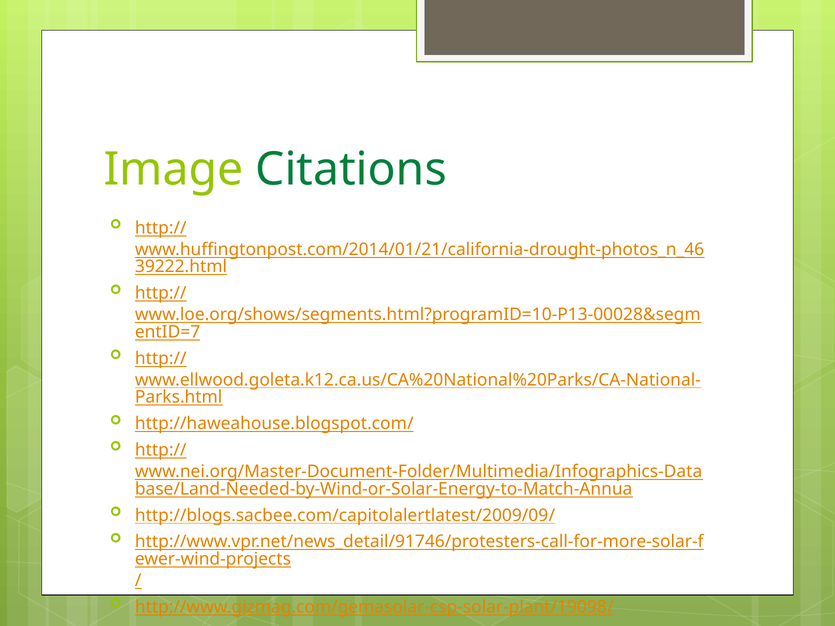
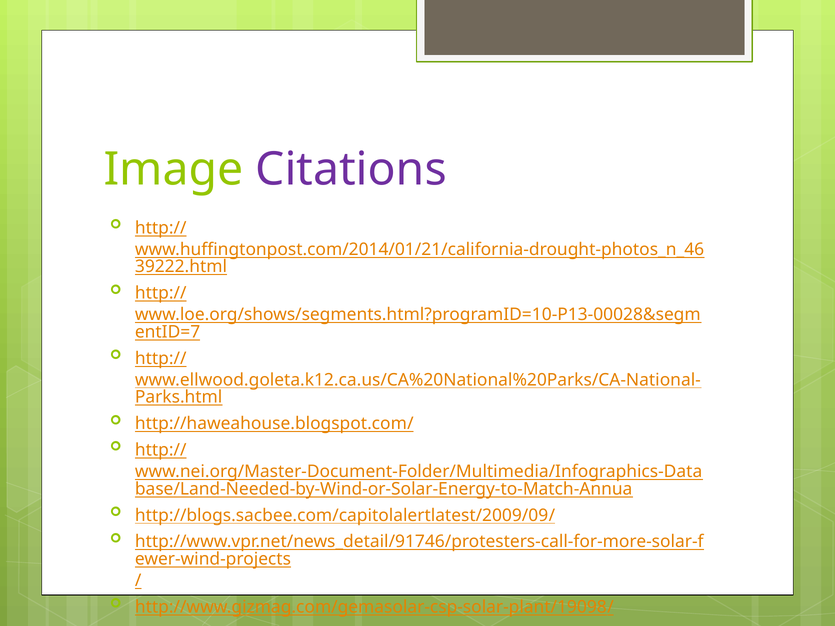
Citations colour: green -> purple (351, 169)
